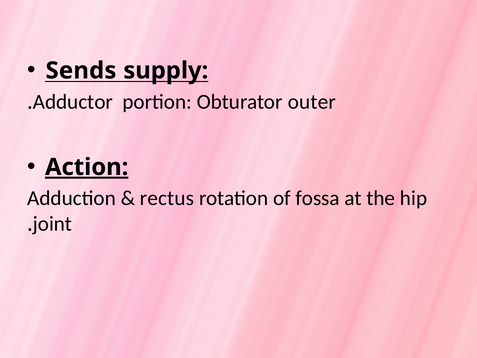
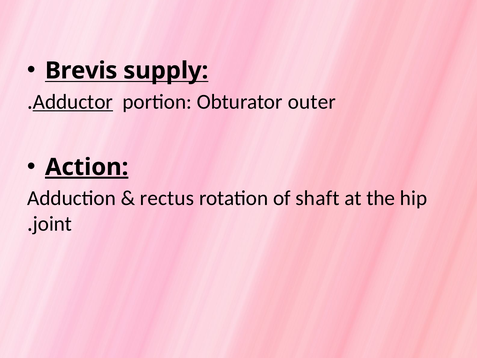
Sends: Sends -> Brevis (81, 71)
Adductor underline: none -> present (73, 102)
fossa: fossa -> shaft (317, 198)
